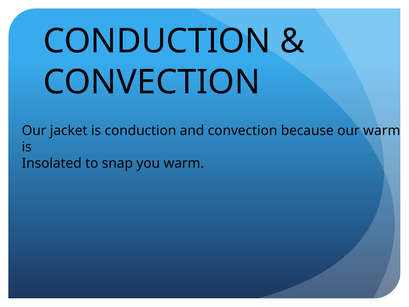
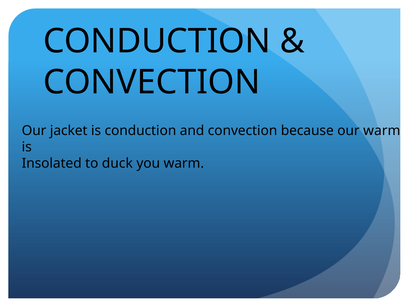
snap: snap -> duck (117, 163)
